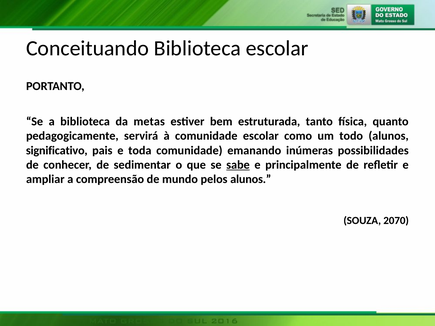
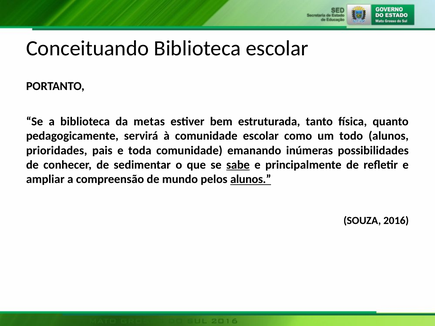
significativo: significativo -> prioridades (57, 150)
alunos underline: none -> present (251, 179)
2070: 2070 -> 2016 (396, 221)
